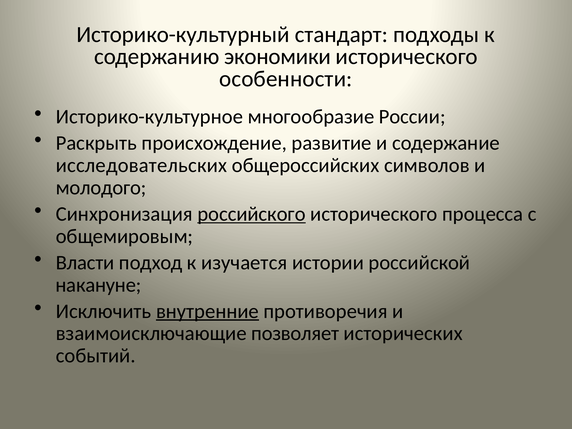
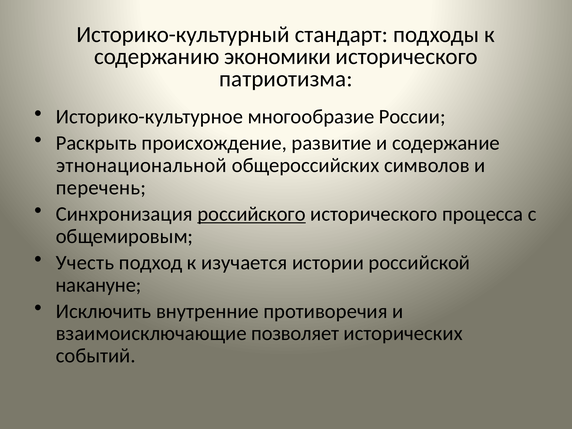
особенности: особенности -> патриотизма (286, 79)
исследовательских: исследовательских -> этнонациональной (141, 165)
молодого: молодого -> перечень (101, 188)
Власти: Власти -> Учесть (85, 263)
внутренние underline: present -> none (207, 311)
